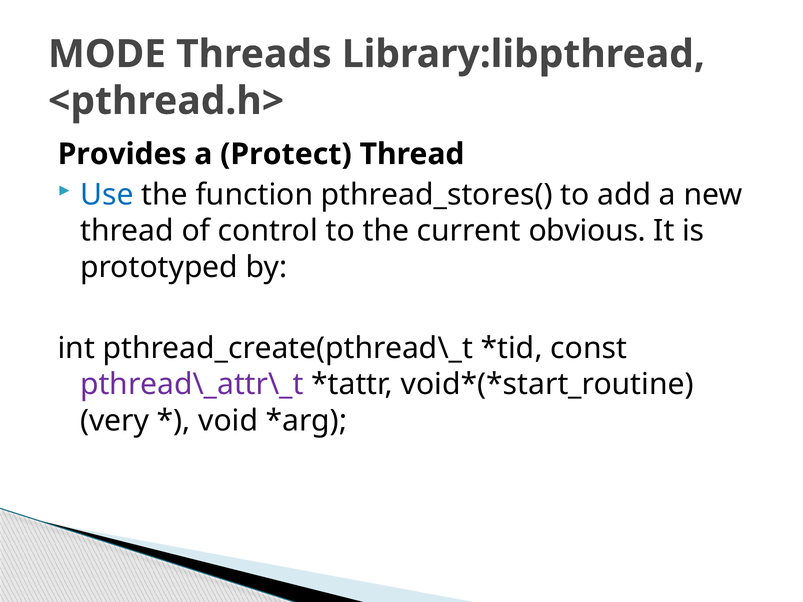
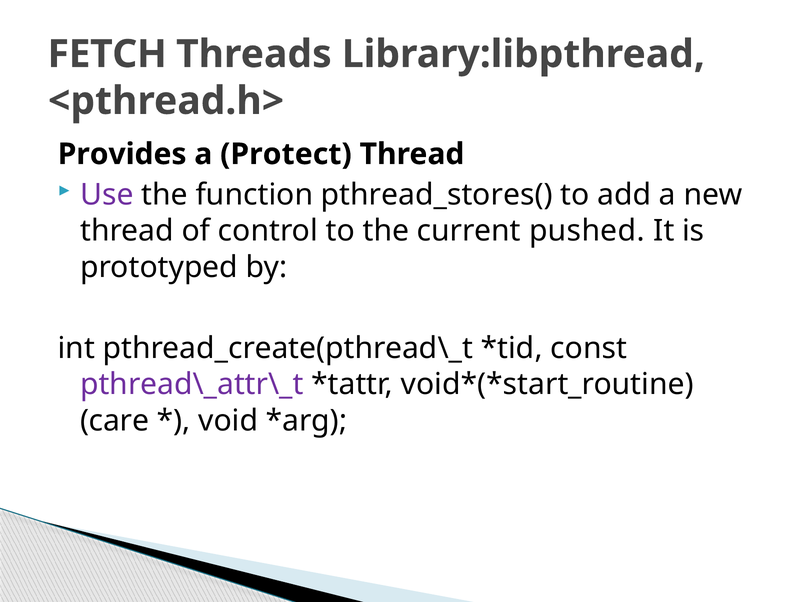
MODE: MODE -> FETCH (107, 54)
Use colour: blue -> purple (107, 195)
obvious: obvious -> pushed (587, 231)
very: very -> care (115, 421)
